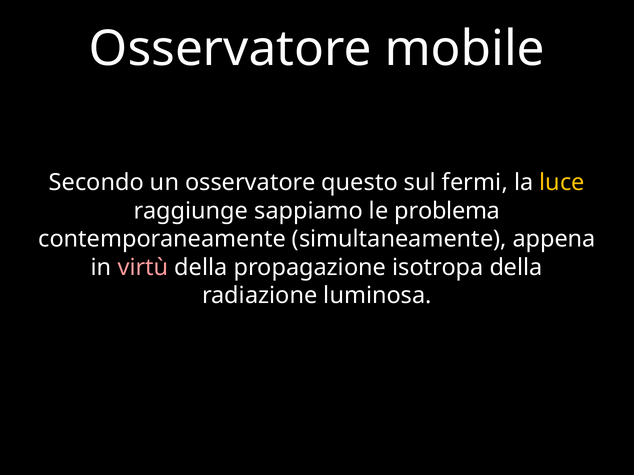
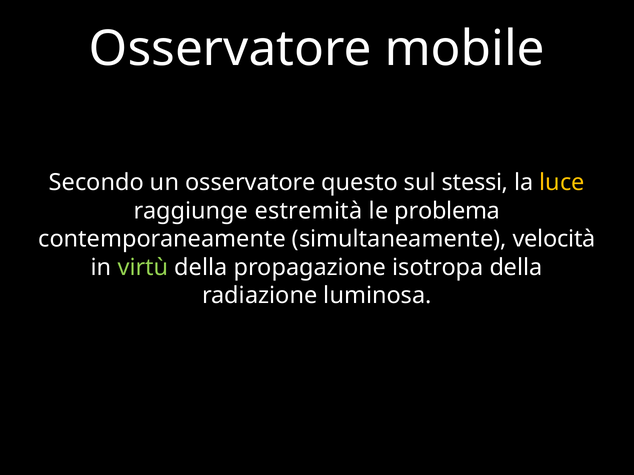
fermi: fermi -> stessi (475, 183)
sappiamo: sappiamo -> estremità (308, 211)
appena: appena -> velocità (554, 239)
virtù colour: pink -> light green (143, 268)
